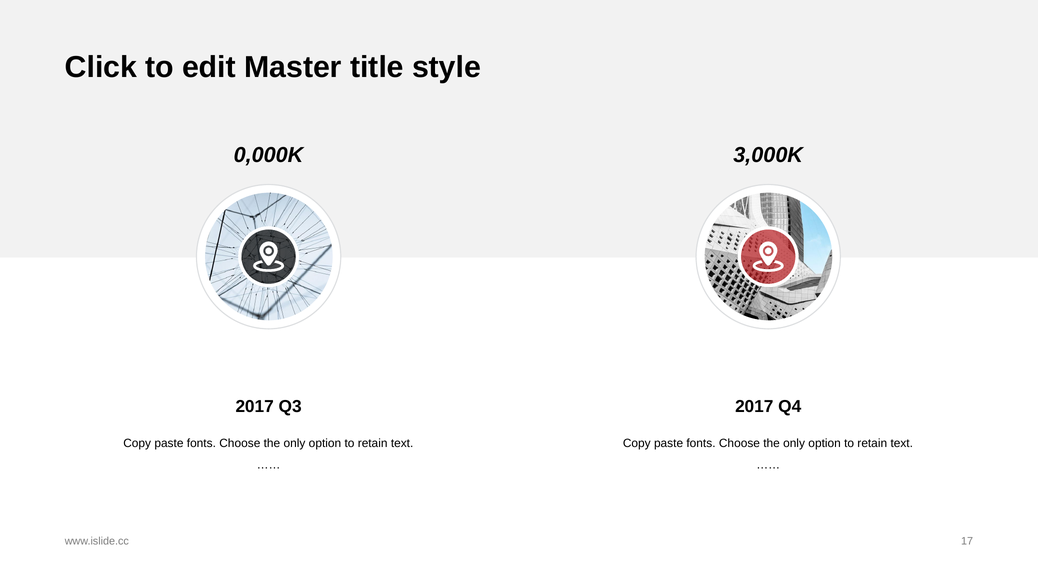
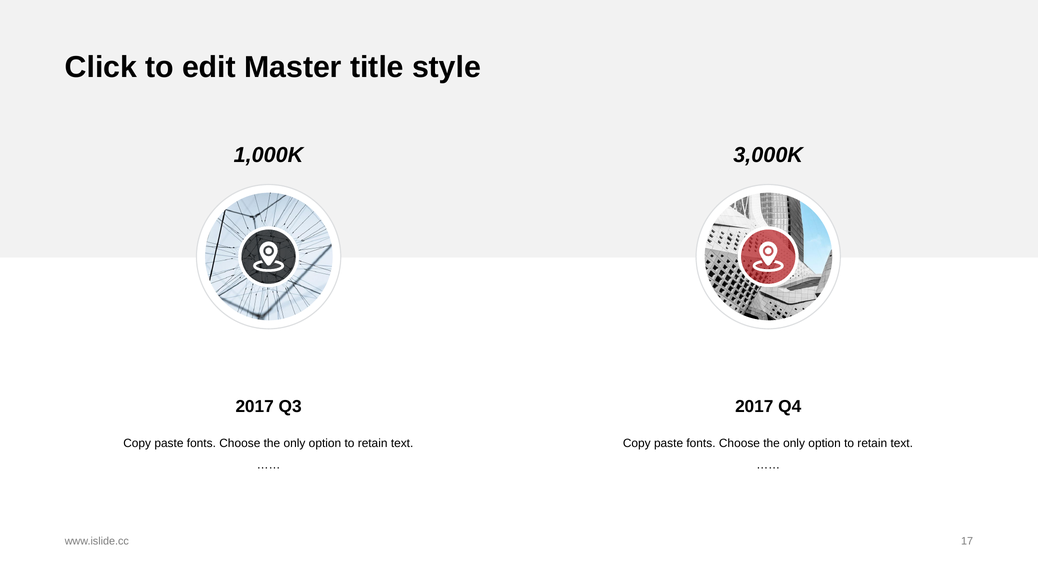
0,000K: 0,000K -> 1,000K (269, 155)
